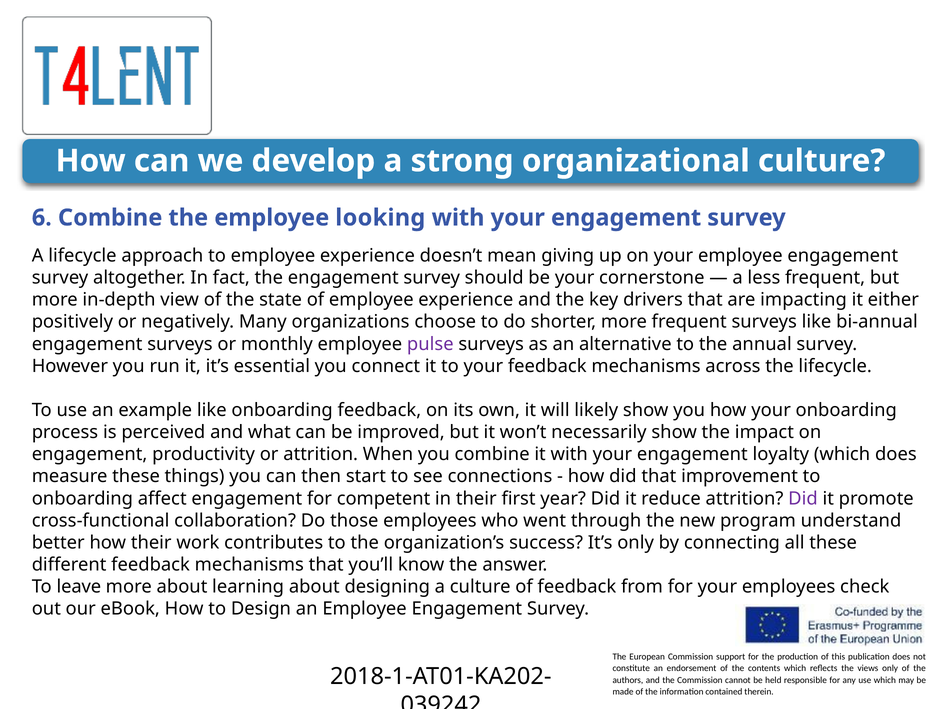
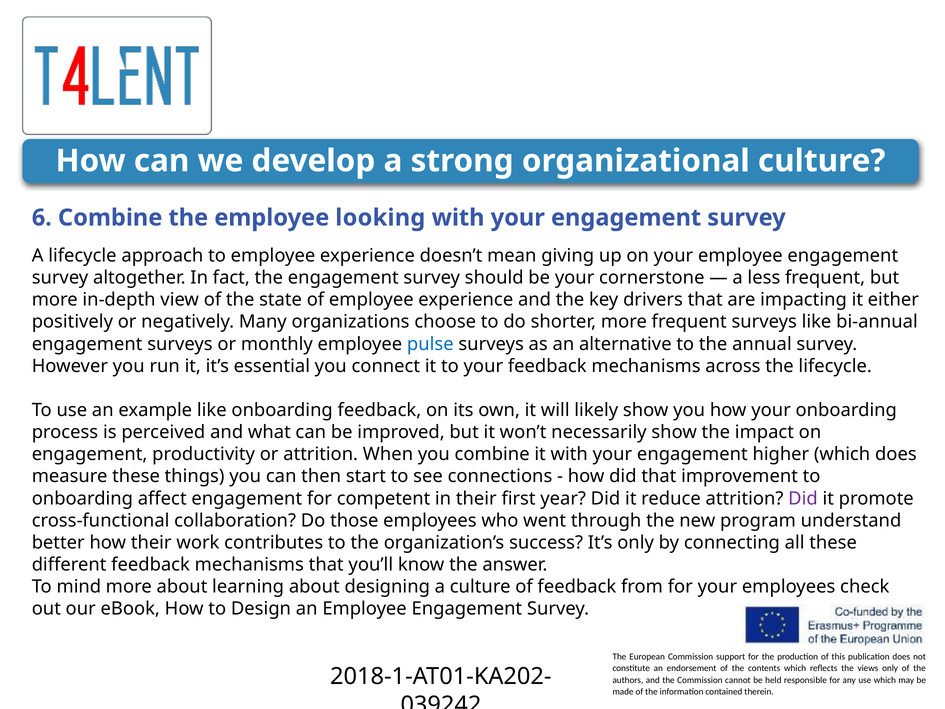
pulse colour: purple -> blue (430, 344)
loyalty: loyalty -> higher (781, 454)
leave: leave -> mind (79, 587)
